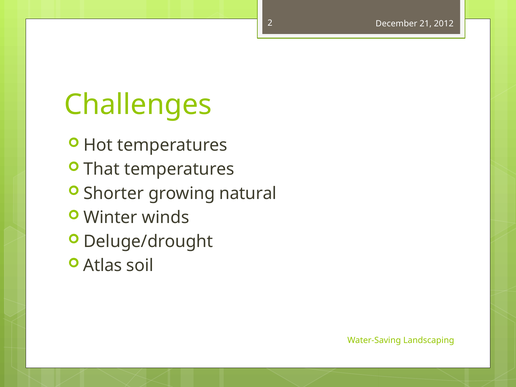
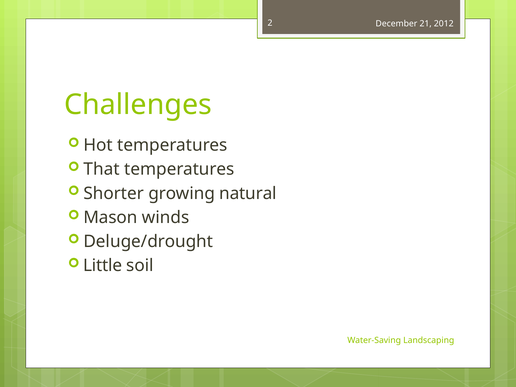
Winter: Winter -> Mason (110, 217)
Atlas: Atlas -> Little (103, 266)
